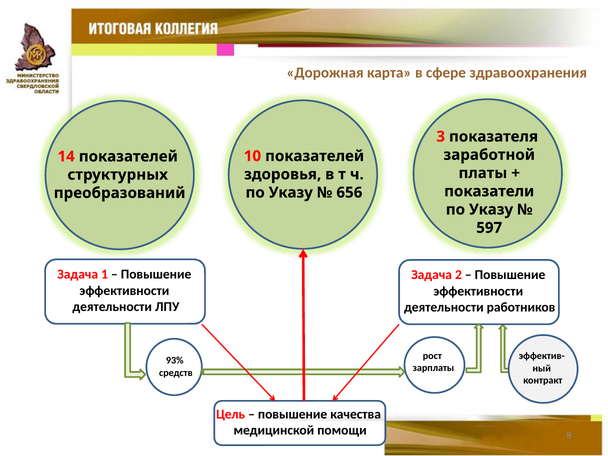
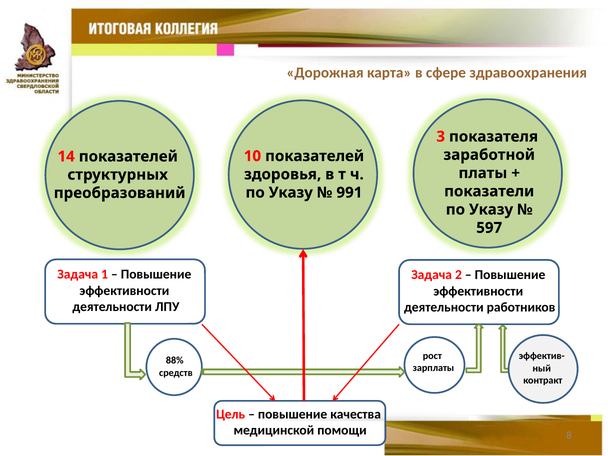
656: 656 -> 991 (349, 193)
93%: 93% -> 88% (175, 361)
